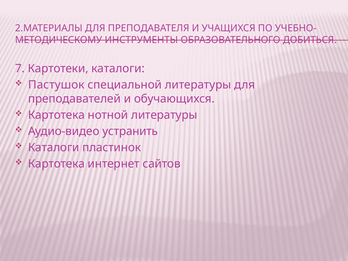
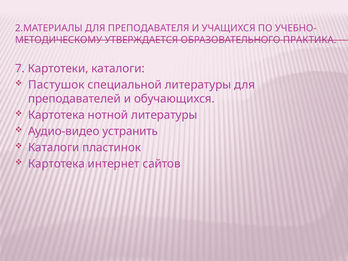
ИНСТРУМЕНТЫ: ИНСТРУМЕНТЫ -> УТВЕРЖДАЕТСЯ (141, 40)
ДОБИТЬСЯ: ДОБИТЬСЯ -> ПРАКТИКА (310, 40)
